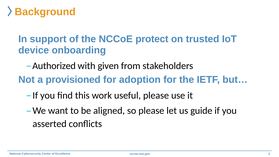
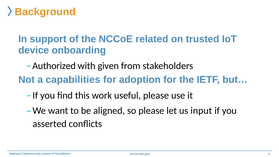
protect: protect -> related (152, 39)
provisioned: provisioned -> capabilities (73, 80)
guide: guide -> input (201, 111)
